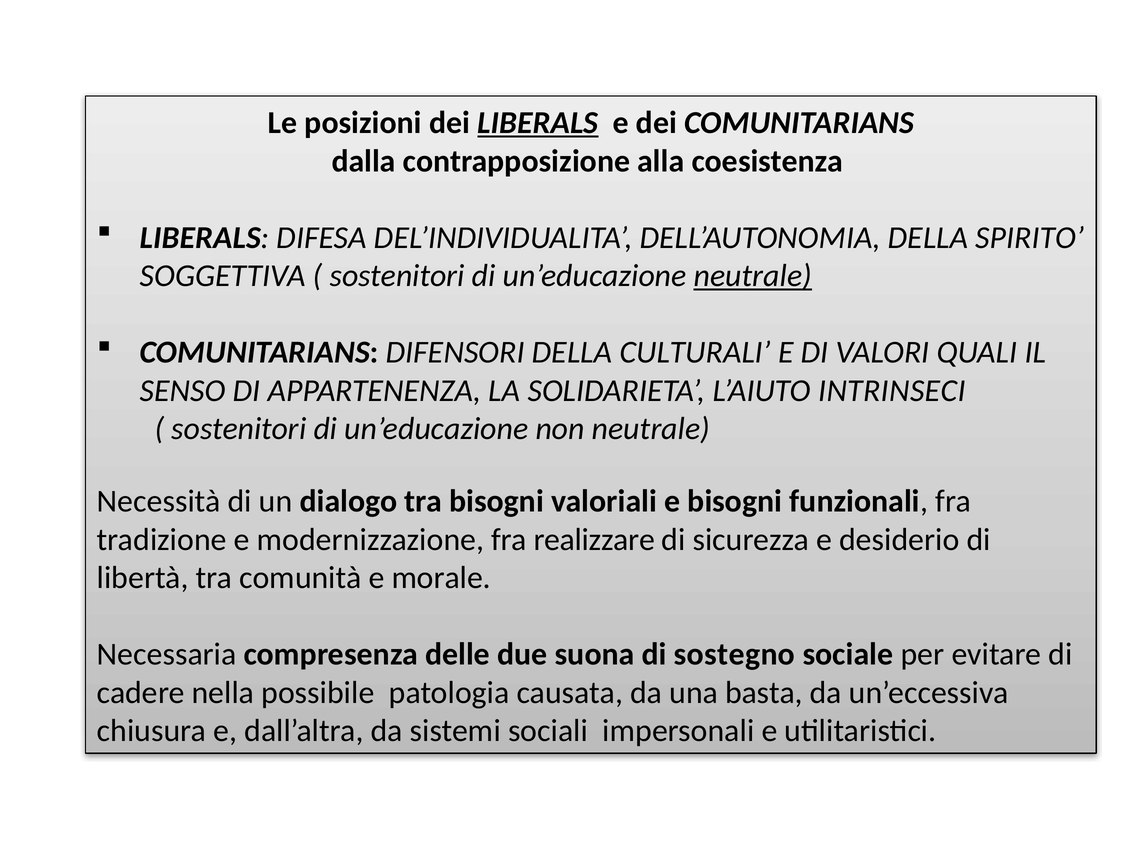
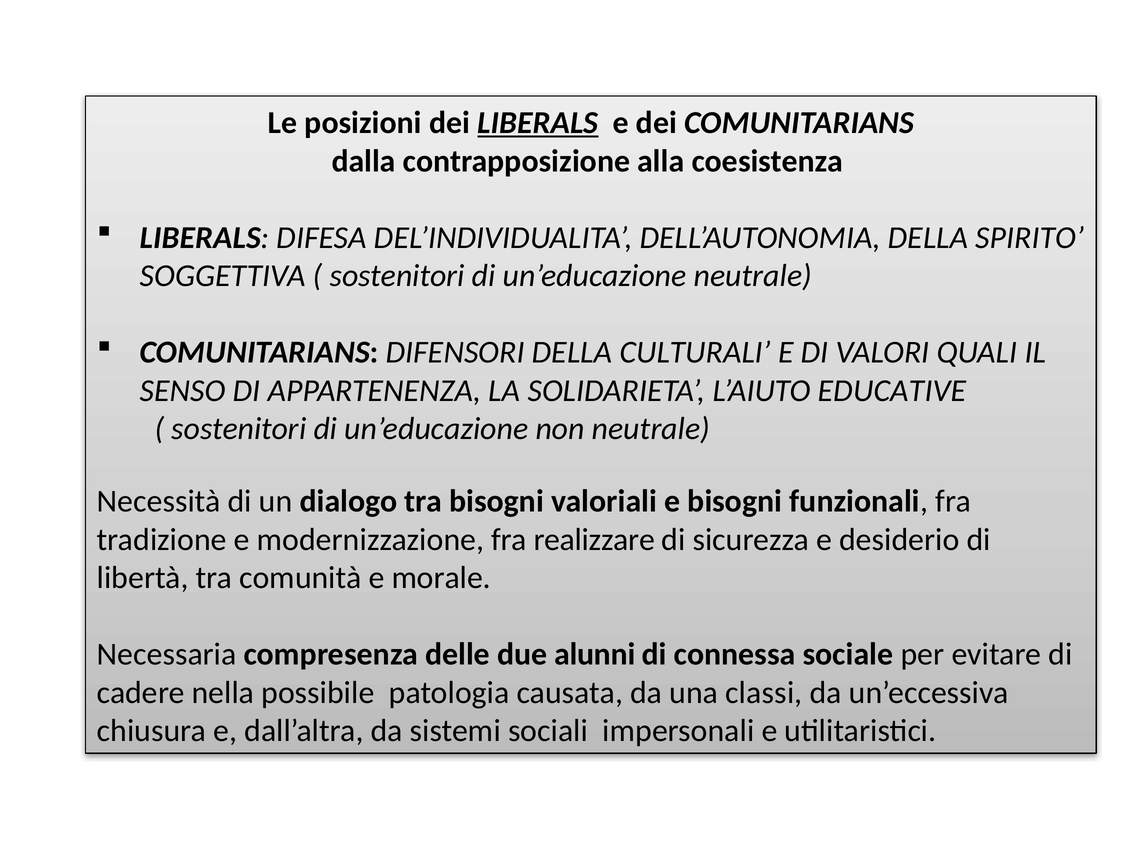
neutrale underline: present -> none (753, 276)
INTRINSECI: INTRINSECI -> EDUCATIVE (892, 390)
suona: suona -> alunni (595, 654)
sostegno: sostegno -> connessa (735, 654)
basta: basta -> classi (764, 692)
